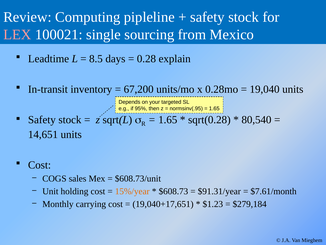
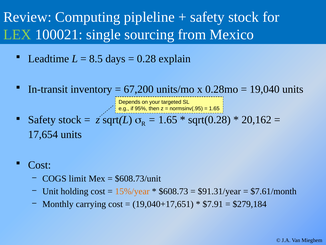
LEX colour: pink -> light green (17, 35)
80,540: 80,540 -> 20,162 (256, 119)
14,651: 14,651 -> 17,654 (43, 134)
sales: sales -> limit (78, 178)
$1.23: $1.23 -> $7.91 (213, 204)
